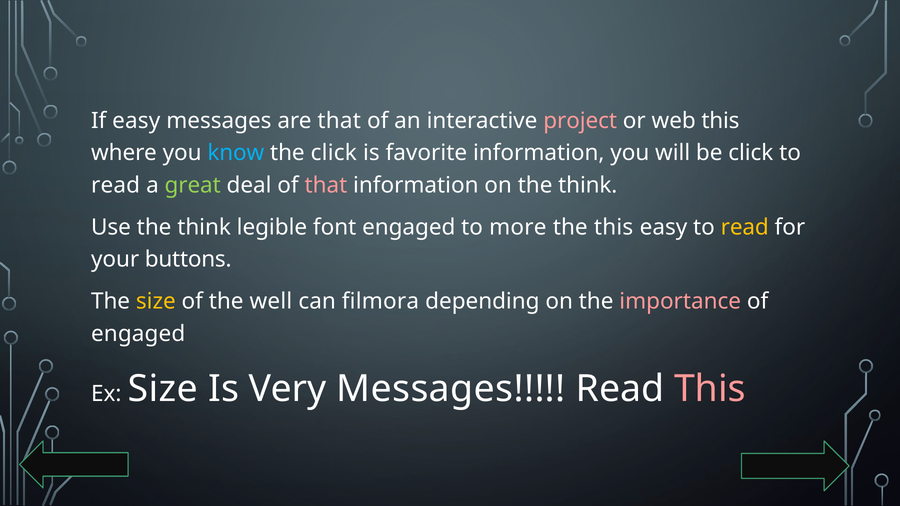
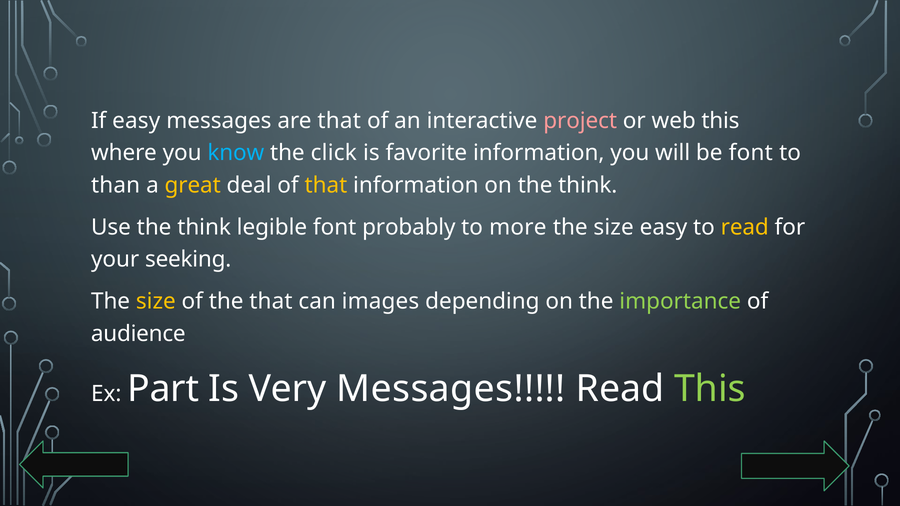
be click: click -> font (751, 153)
read: read -> than (116, 185)
great colour: light green -> yellow (193, 185)
that colour: pink -> yellow (326, 185)
font engaged: engaged -> probably (409, 227)
this: this -> size (614, 227)
buttons: buttons -> seeking (188, 260)
the well: well -> that (271, 301)
filmora: filmora -> images (380, 301)
importance colour: pink -> light green (680, 301)
engaged: engaged -> audience (138, 334)
Ex Size: Size -> Part (163, 389)
This colour: pink -> light green (710, 389)
